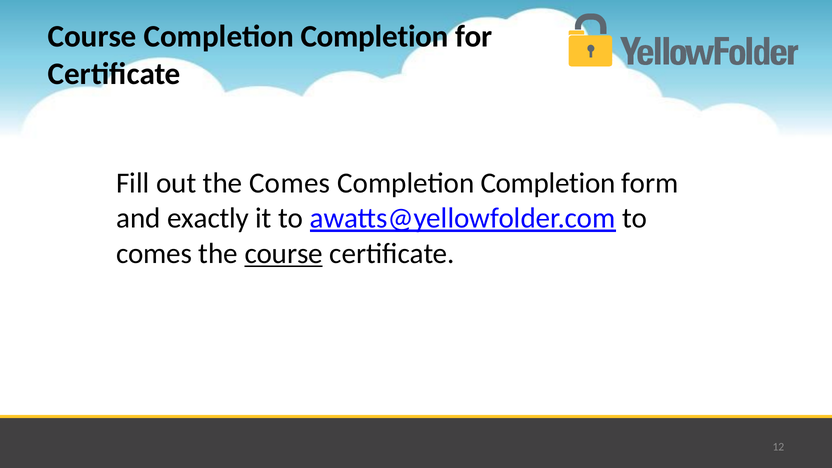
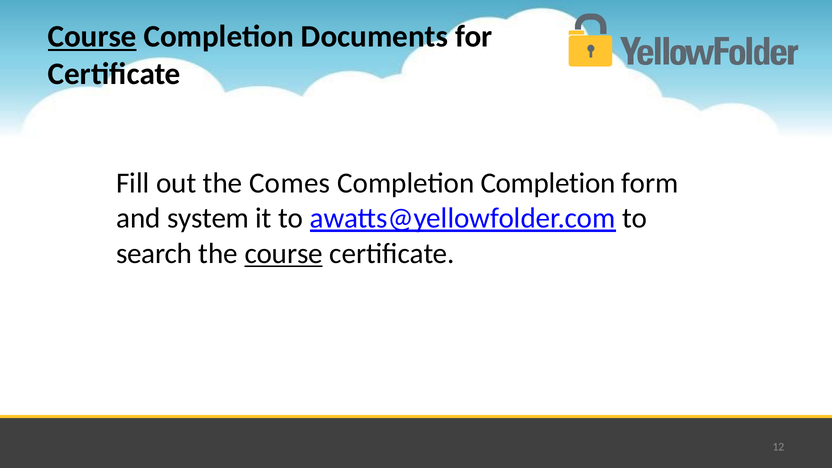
Course underline: none -> present (92, 37)
Completion: Completion -> Documents (374, 37)
exactly: exactly -> system (208, 218)
comes: comes -> search (154, 254)
